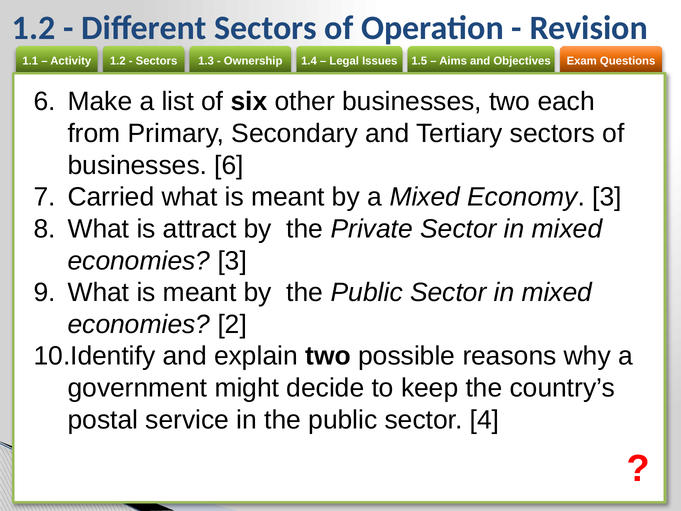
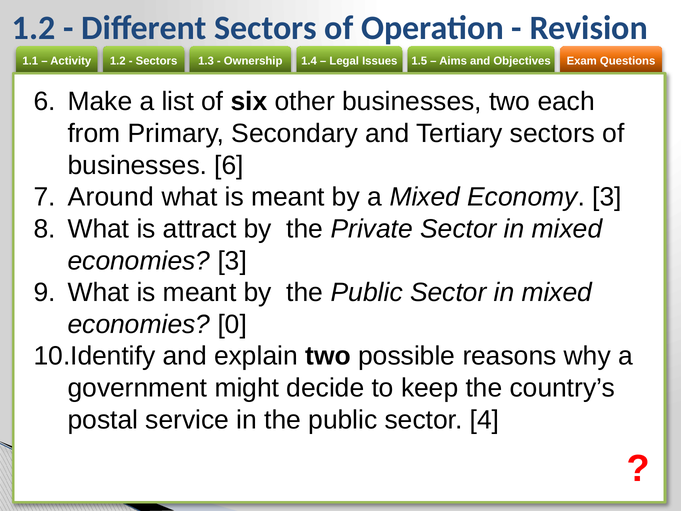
Carried: Carried -> Around (111, 197)
2: 2 -> 0 (232, 324)
